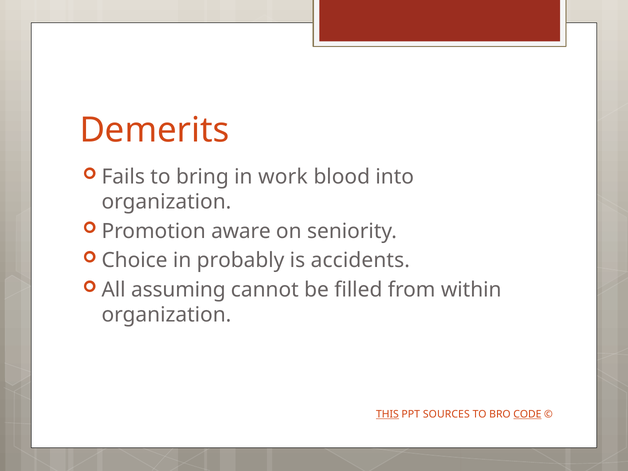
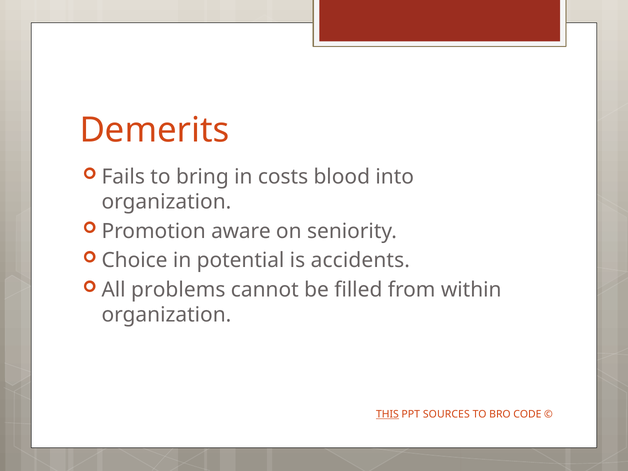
work: work -> costs (283, 177)
probably: probably -> potential (241, 260)
assuming: assuming -> problems (178, 290)
CODE underline: present -> none (527, 414)
